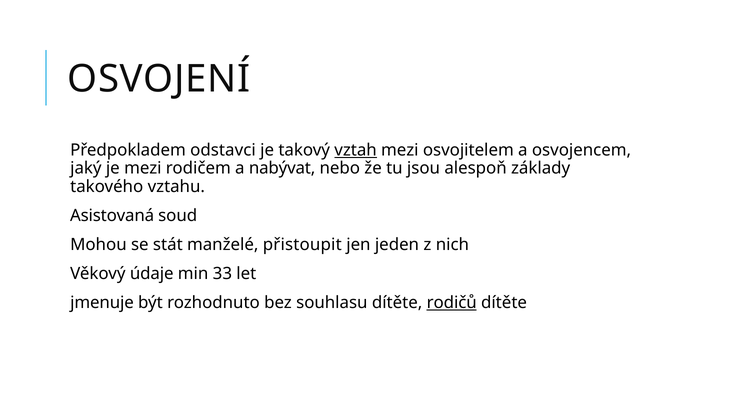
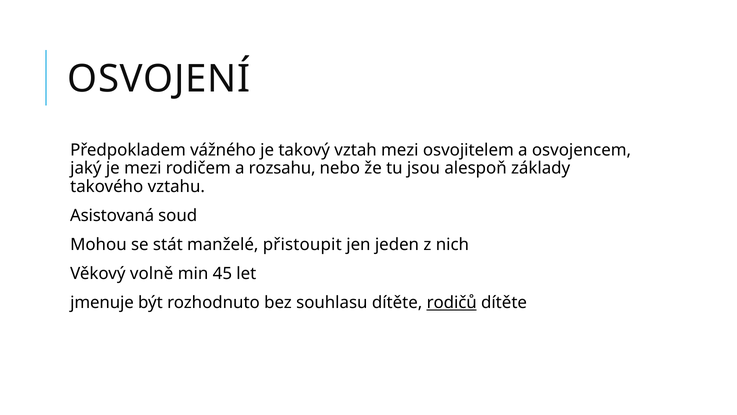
odstavci: odstavci -> vážného (223, 150)
vztah underline: present -> none (356, 150)
nabývat: nabývat -> rozsahu (282, 168)
údaje: údaje -> volně (152, 273)
33: 33 -> 45 (222, 273)
